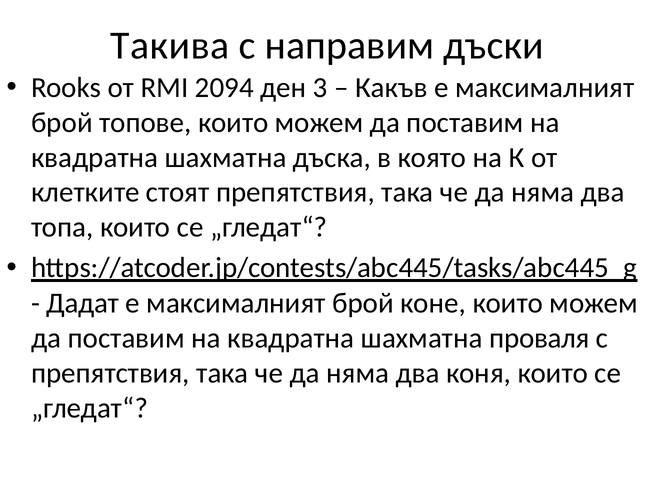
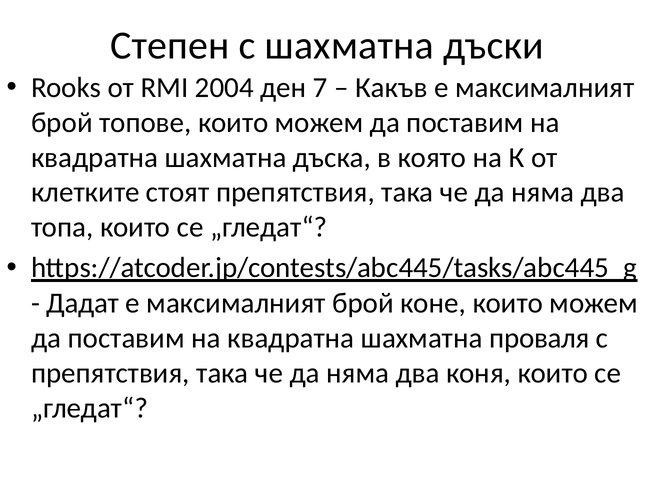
Такива: Такива -> Степен (170, 45)
с направим: направим -> шахматна (349, 45)
2094: 2094 -> 2004 (224, 88)
3: 3 -> 7 (320, 88)
